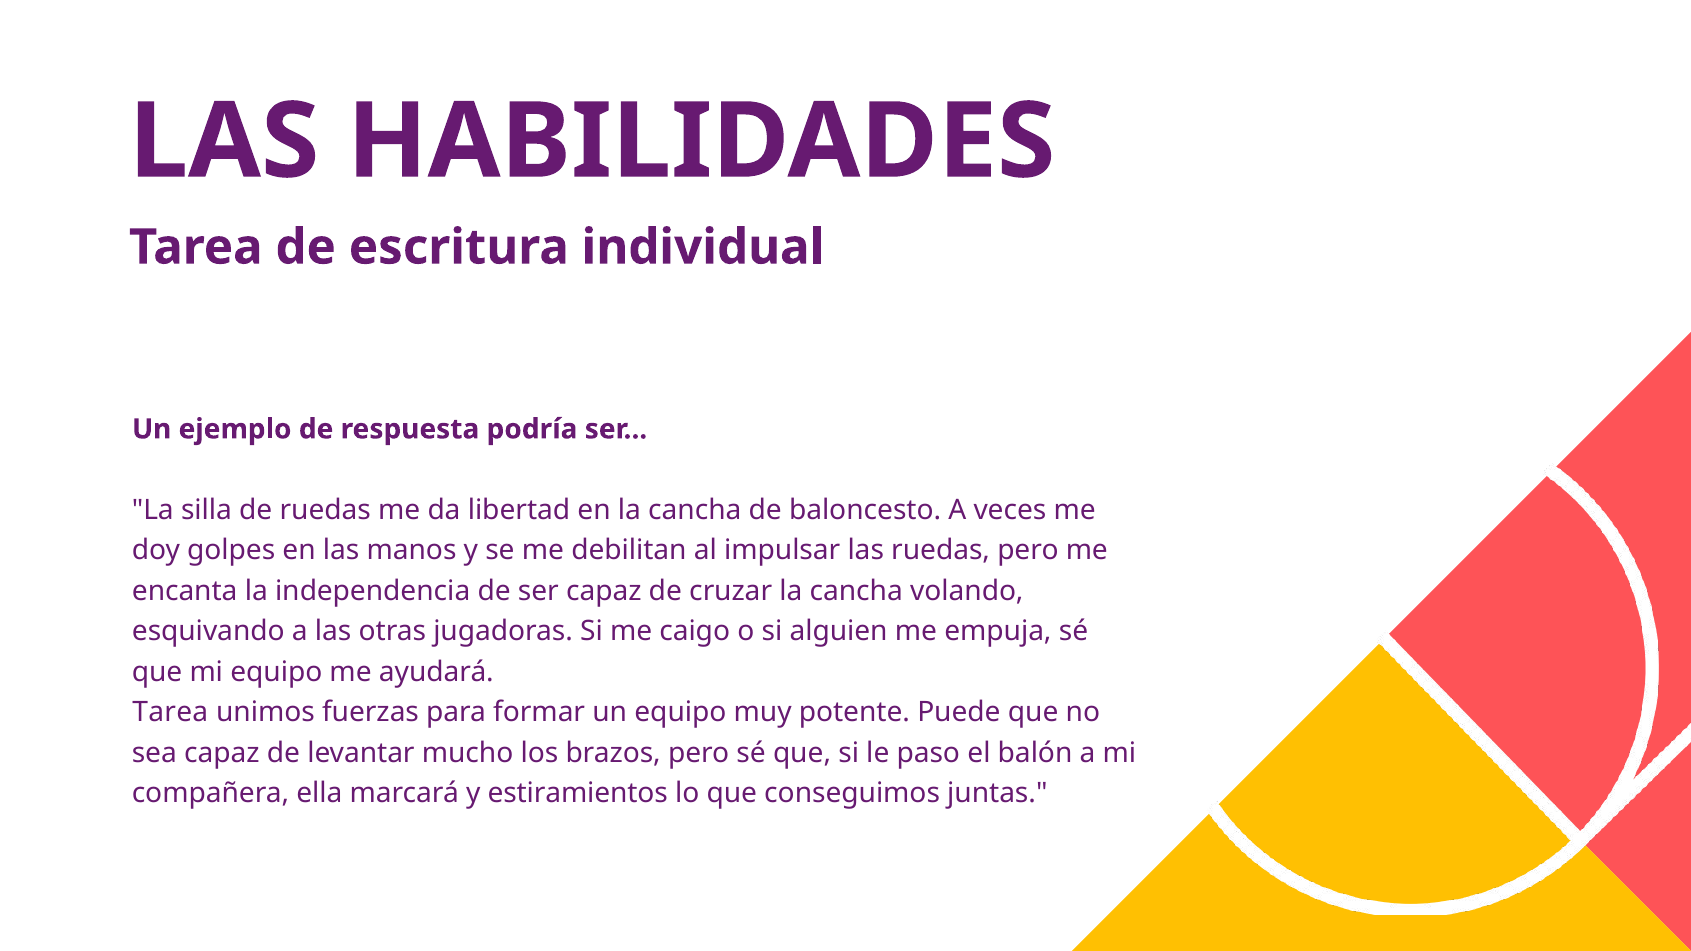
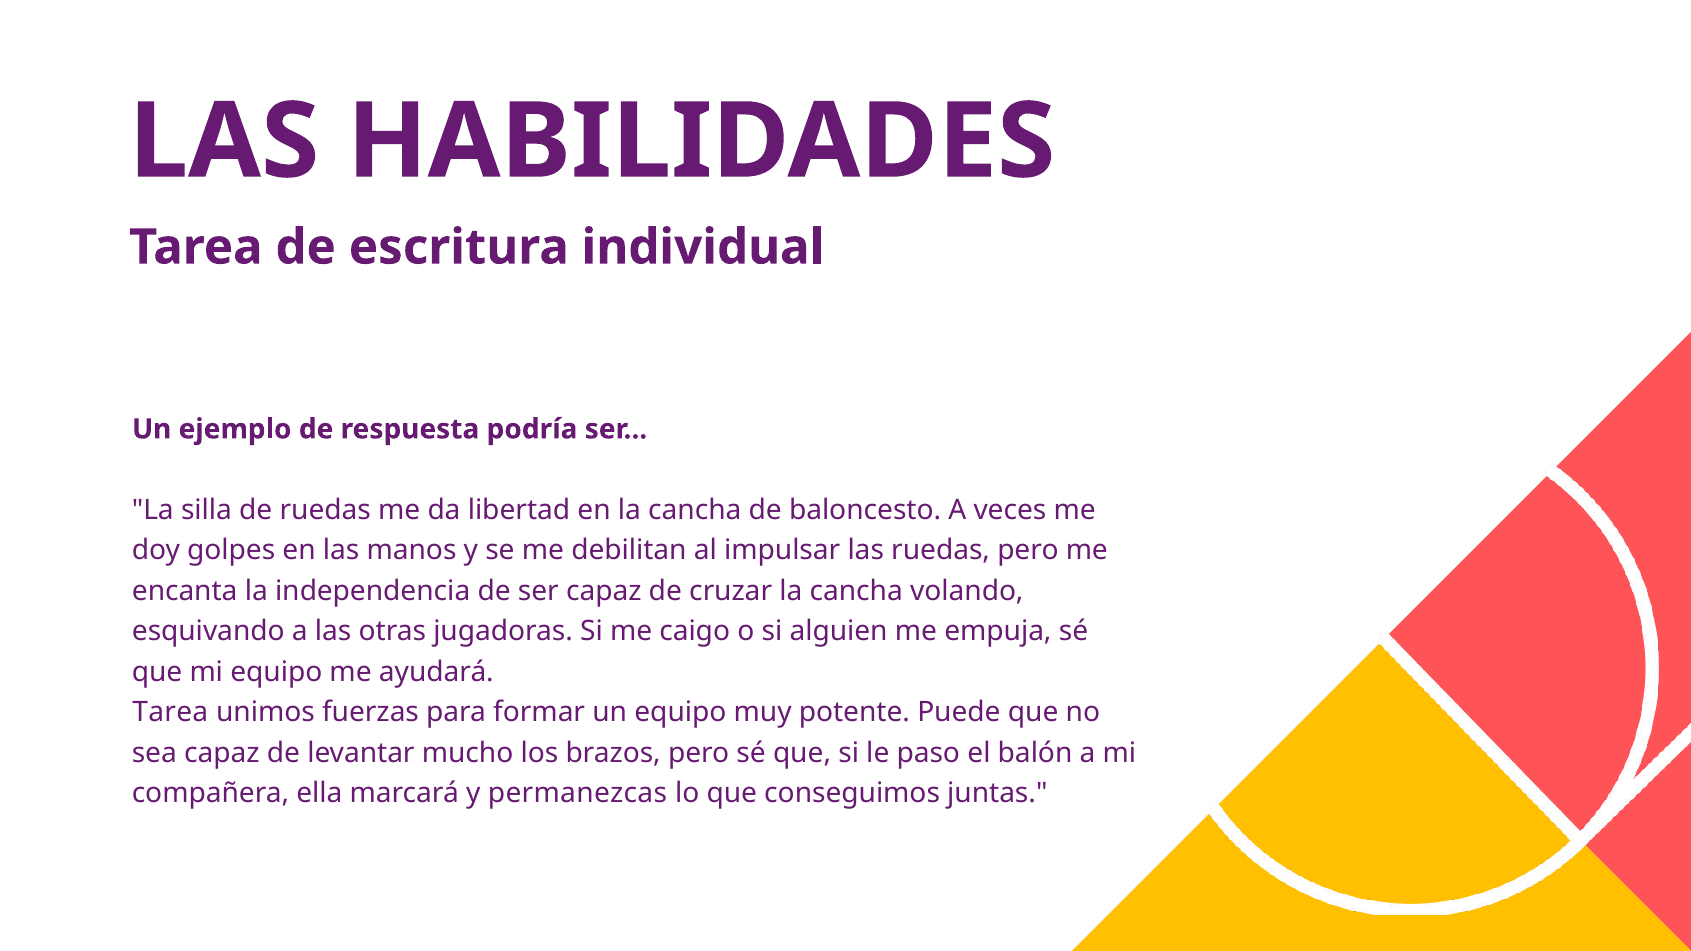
estiramientos: estiramientos -> permanezcas (578, 794)
